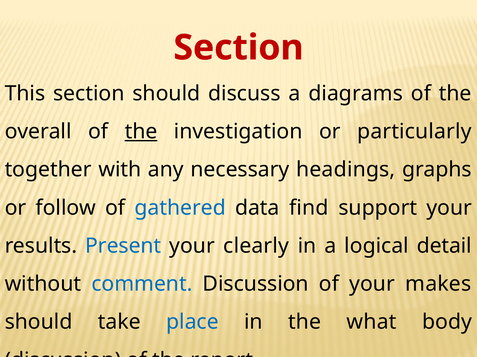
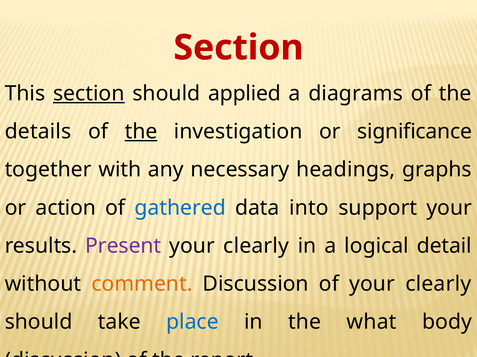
section underline: none -> present (89, 94)
discuss: discuss -> applied (244, 94)
overall: overall -> details (38, 132)
particularly: particularly -> significance (415, 132)
follow: follow -> action (66, 208)
find: find -> into (309, 208)
Present colour: blue -> purple (123, 246)
comment colour: blue -> orange (142, 284)
of your makes: makes -> clearly (438, 284)
